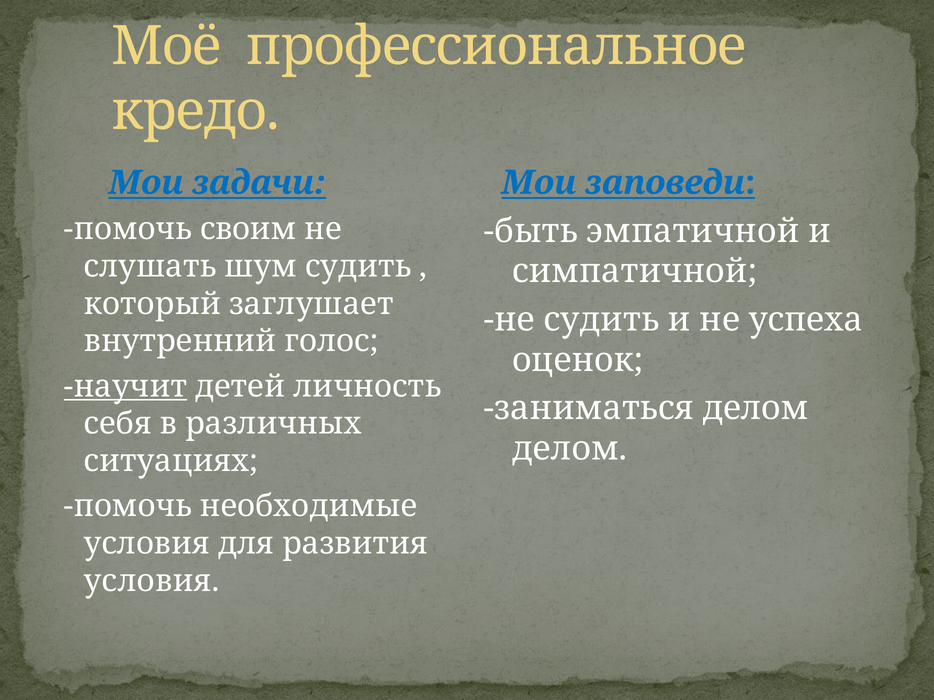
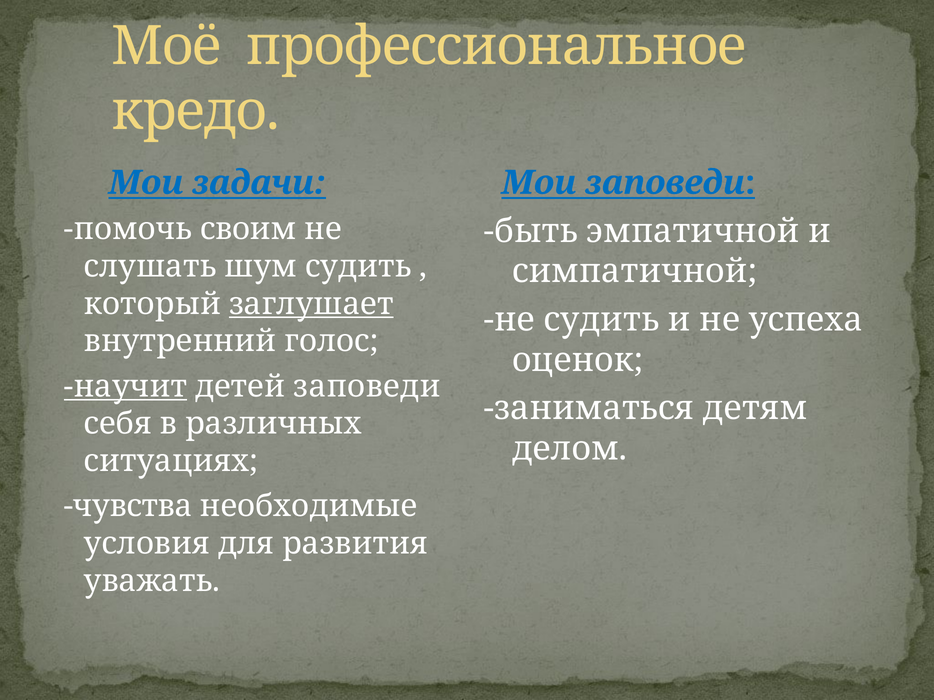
заглушает underline: none -> present (311, 304)
детей личность: личность -> заповеди (367, 387)
заниматься делом: делом -> детям (755, 408)
помочь: помочь -> чувства (128, 506)
условия: условия -> уважать (152, 581)
